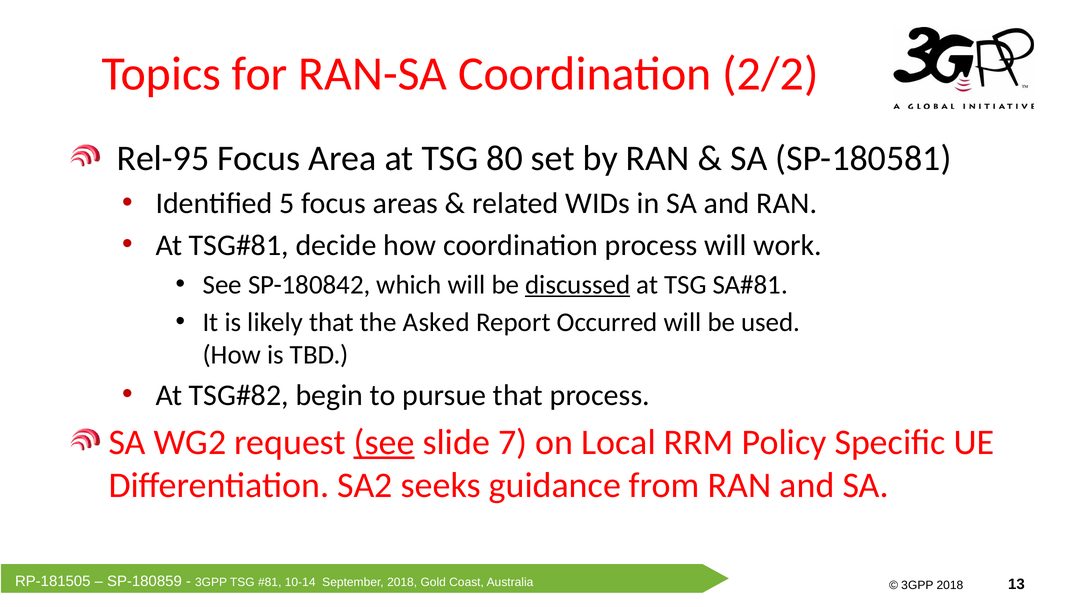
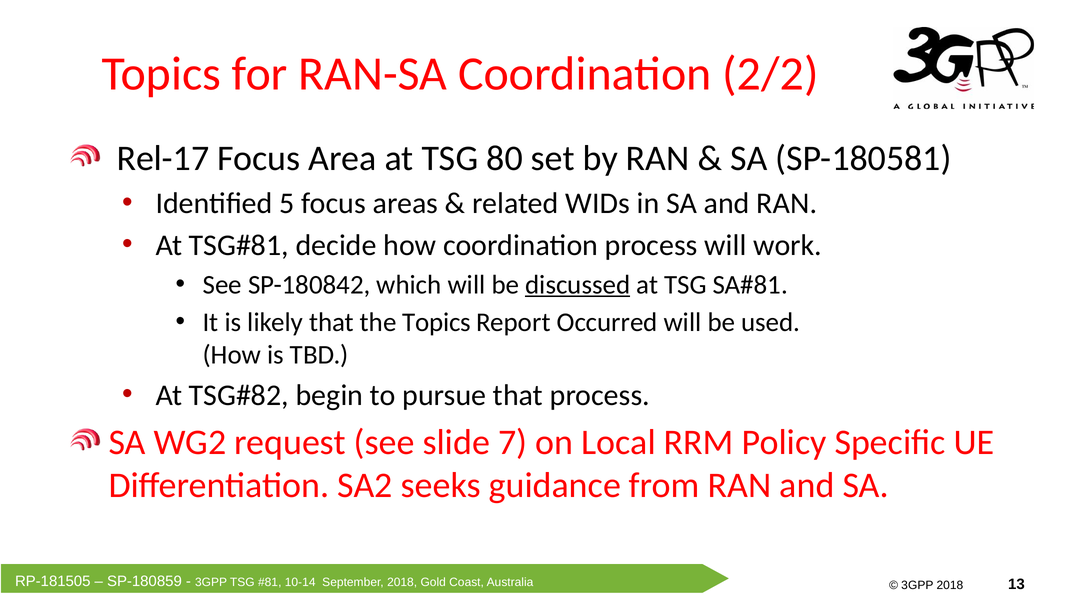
Rel-95: Rel-95 -> Rel-17 (163, 158)
the Asked: Asked -> Topics (437, 322)
see underline: present -> none (384, 442)
